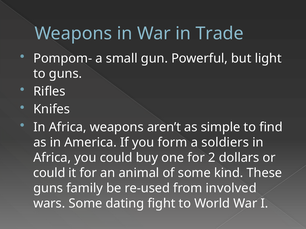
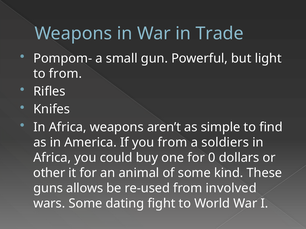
to guns: guns -> from (65, 74)
you form: form -> from (172, 143)
2: 2 -> 0 (212, 158)
could: could -> other (49, 173)
family: family -> allows (85, 189)
